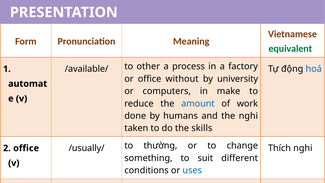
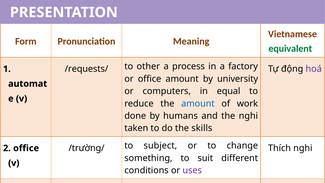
/available/: /available/ -> /requests/ (87, 69)
hoá colour: blue -> purple (314, 69)
office without: without -> amount (182, 79)
make: make -> equal (229, 91)
/usually/: /usually/ -> /trường/ (87, 148)
thường: thường -> subject (160, 146)
uses colour: blue -> purple (192, 170)
